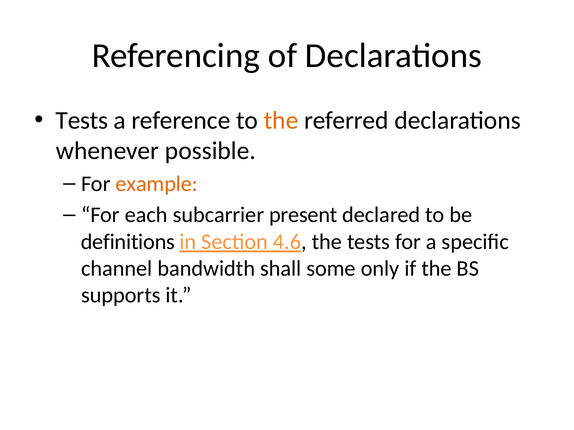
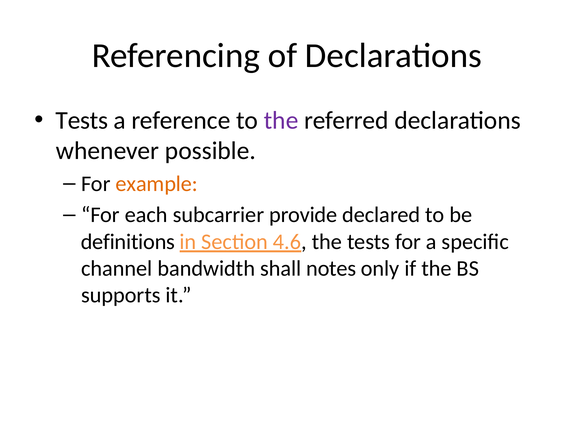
the colour: orange -> purple (281, 120)
present: present -> provide (303, 215)
some: some -> notes (331, 269)
